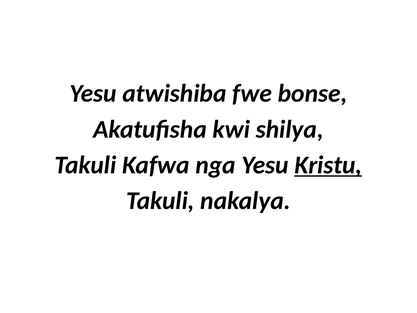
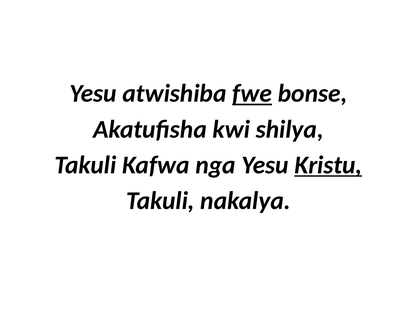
fwe underline: none -> present (252, 93)
